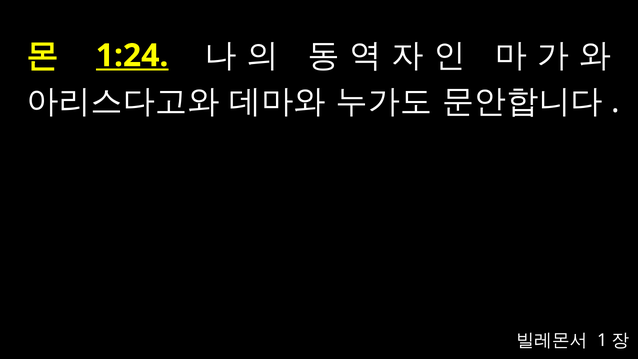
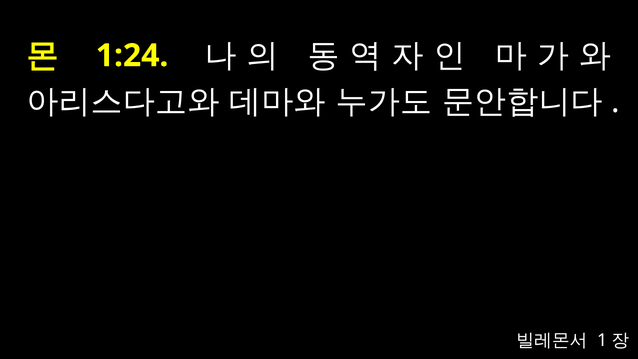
1:24 underline: present -> none (132, 56)
